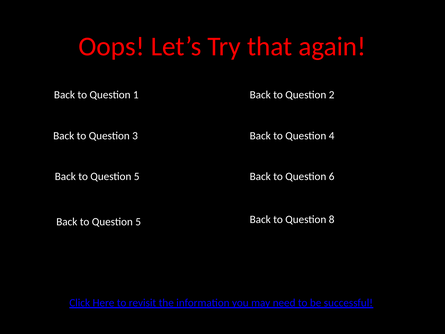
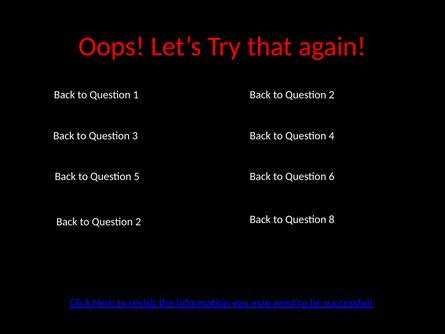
5: 5 -> 2 (138, 222)
